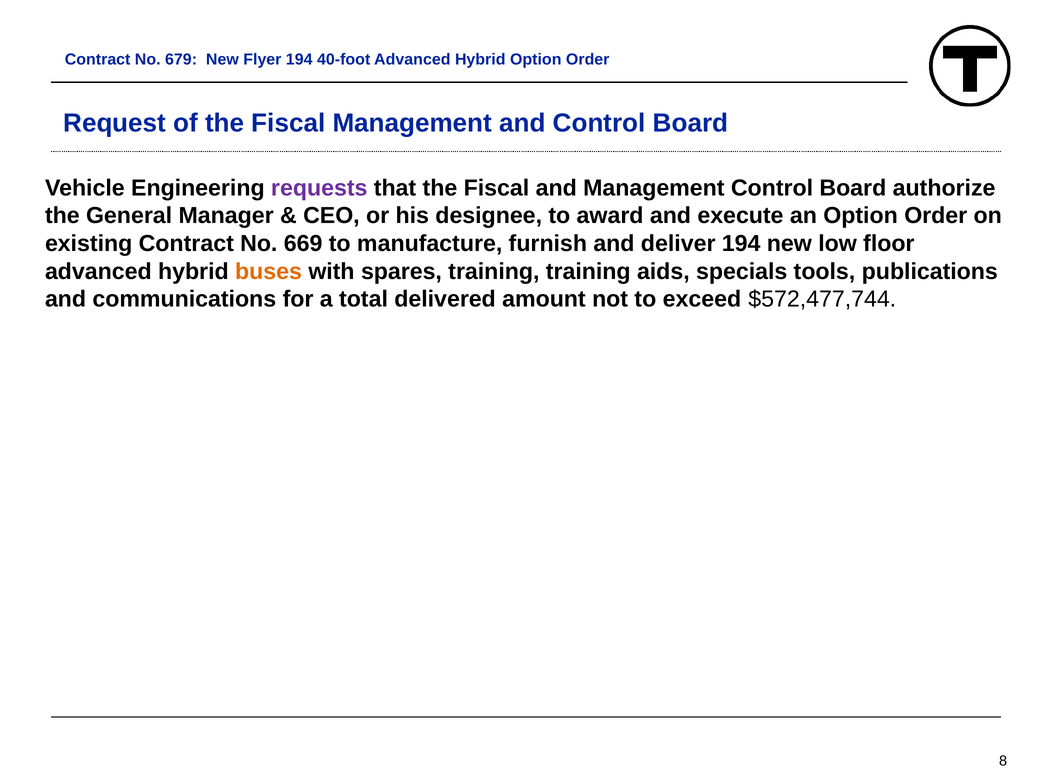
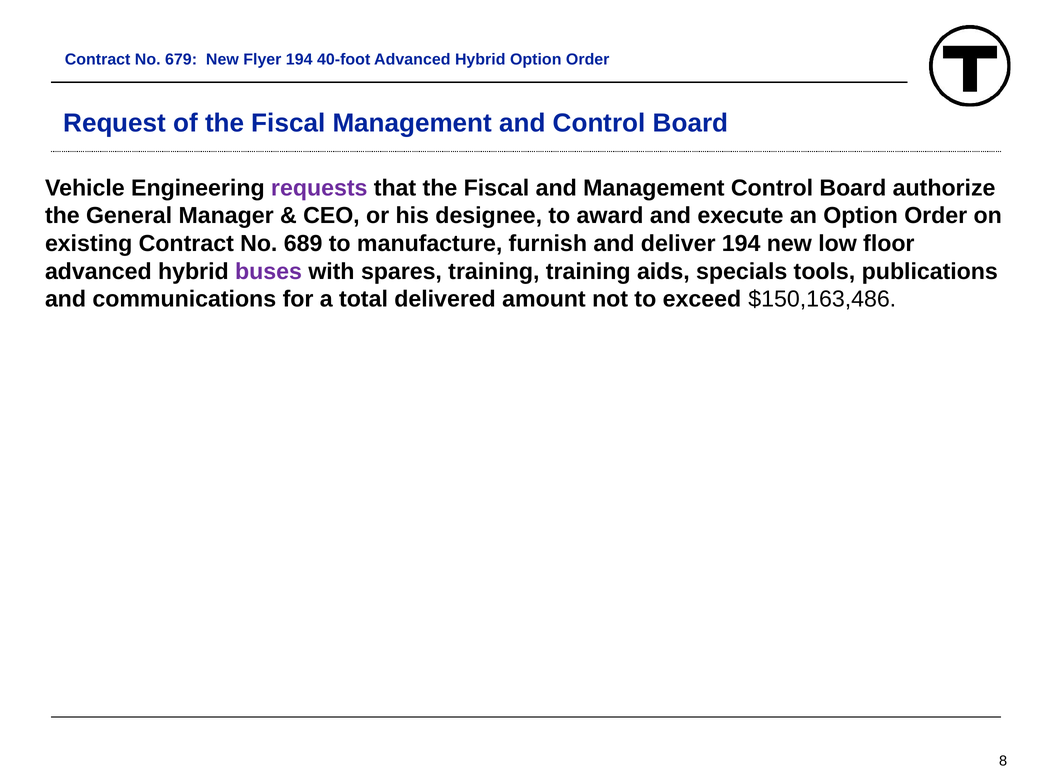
669: 669 -> 689 (303, 244)
buses colour: orange -> purple (269, 271)
$572,477,744: $572,477,744 -> $150,163,486 (822, 299)
